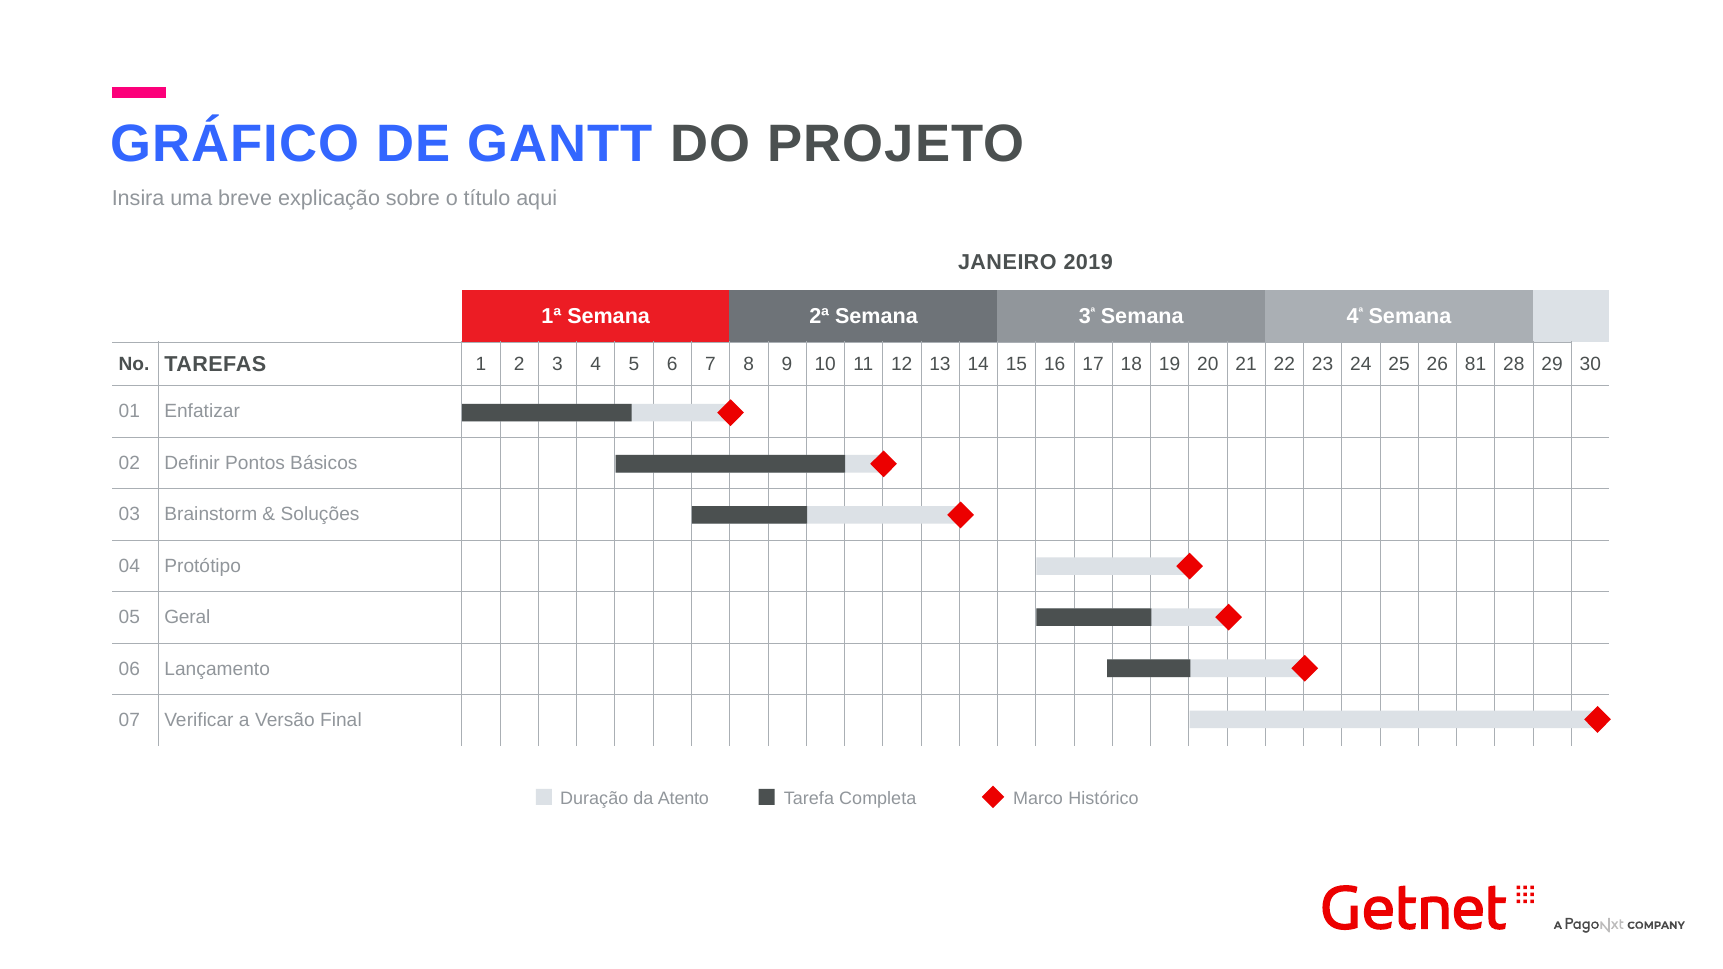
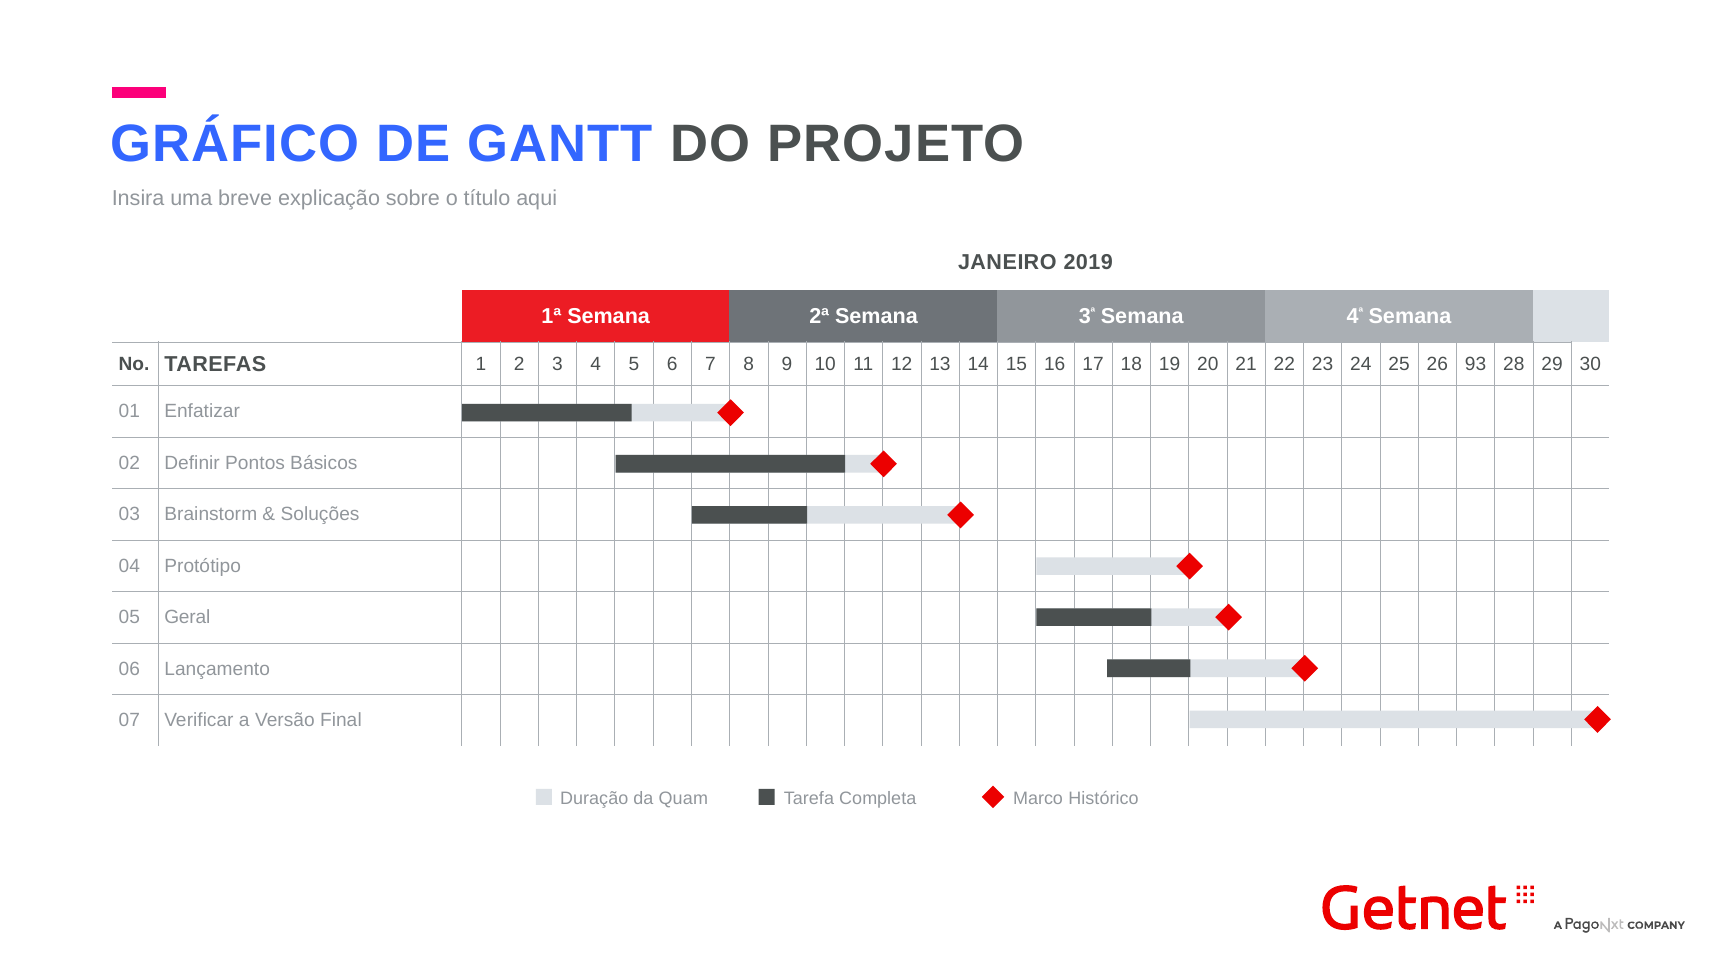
81: 81 -> 93 (1476, 364)
Atento: Atento -> Quam (683, 799)
